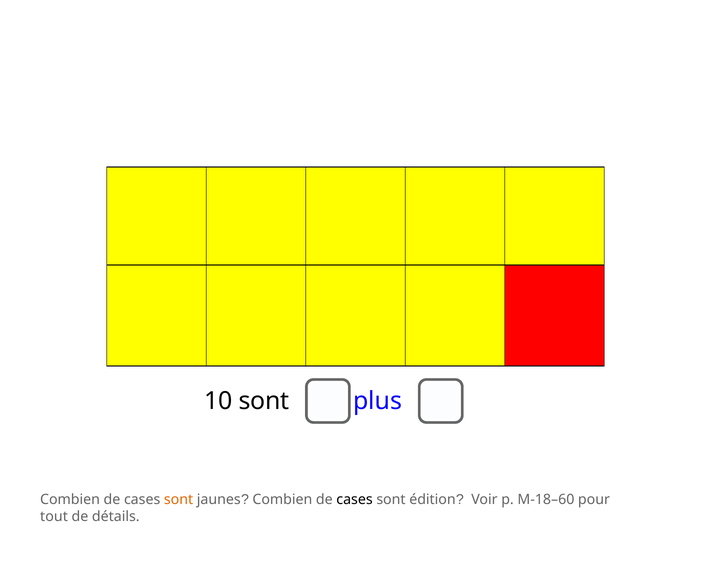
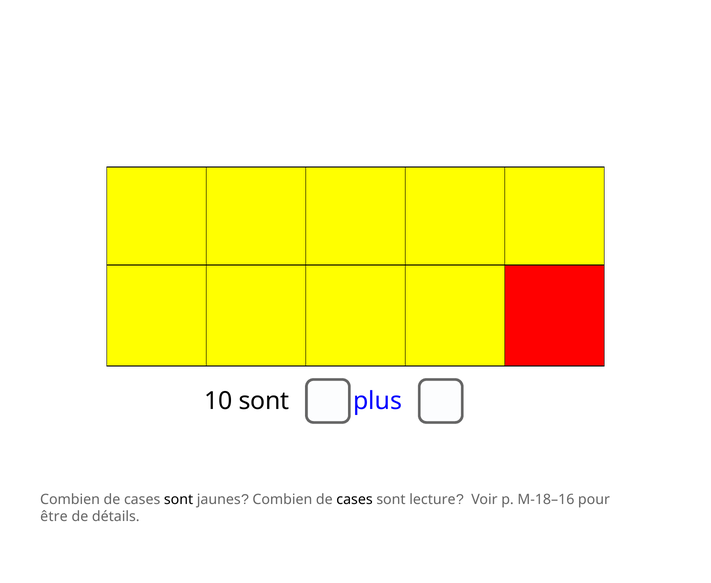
sont colour: orange -> black (179, 500)
édition: édition -> lecture (432, 500)
M-18–60: M-18–60 -> M-18–16 (546, 500)
tout: tout -> être (54, 517)
